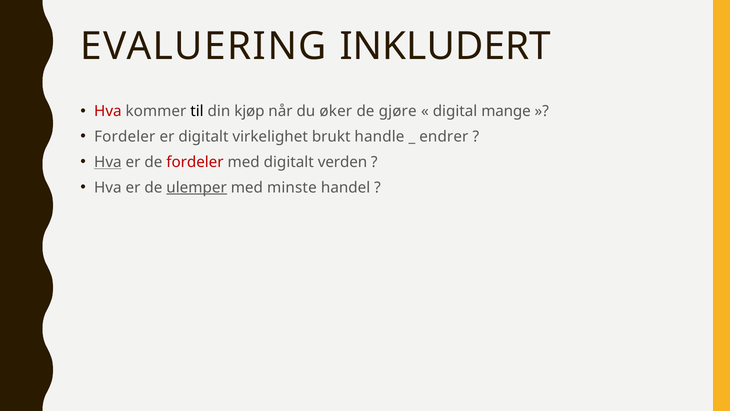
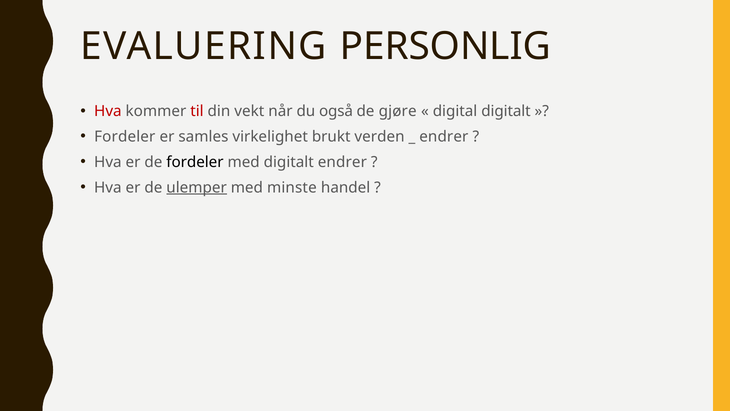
INKLUDERT: INKLUDERT -> PERSONLIG (445, 46)
til colour: black -> red (197, 111)
kjøp: kjøp -> vekt (249, 111)
øker: øker -> også (336, 111)
digital mange: mange -> digitalt (506, 111)
er digitalt: digitalt -> samles (203, 137)
handle: handle -> verden (380, 137)
Hva underline: present -> none (108, 162)
fordeler colour: red -> black (195, 162)
digitalt verden: verden -> endrer (342, 162)
